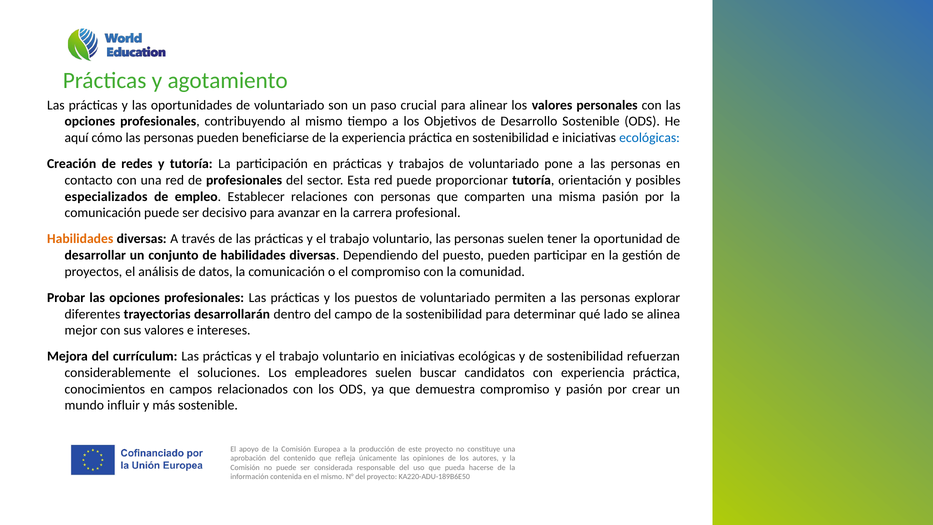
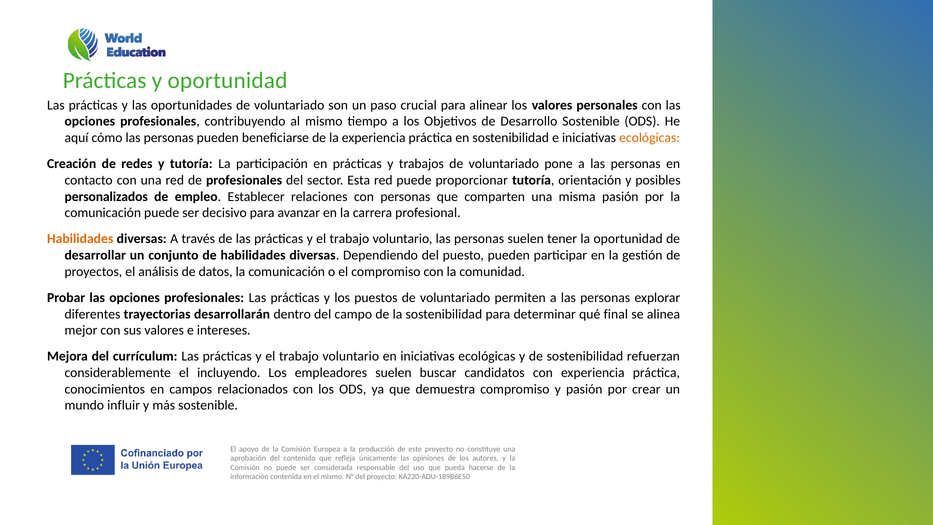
y agotamiento: agotamiento -> oportunidad (227, 81)
ecológicas colour: blue -> orange (650, 138)
especializados: especializados -> personalizados (106, 196)
lado: lado -> final (616, 314)
soluciones: soluciones -> incluyendo (229, 373)
